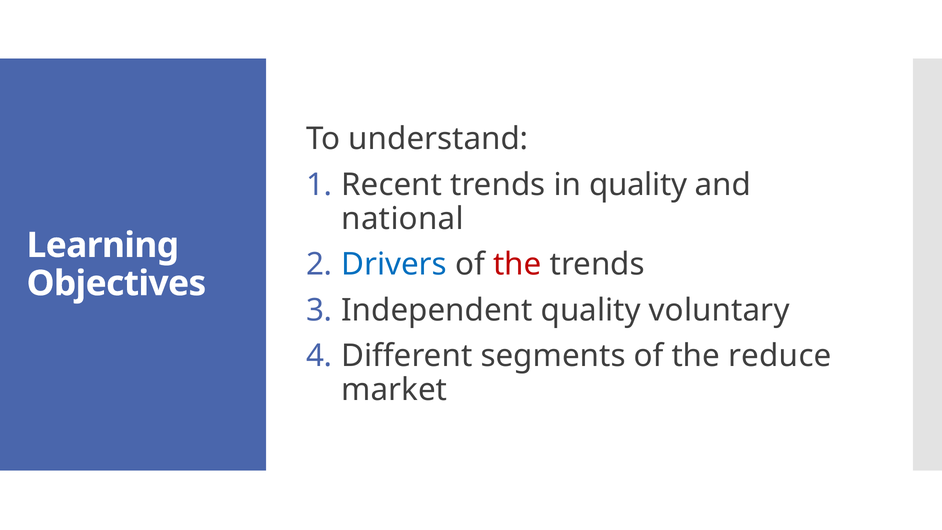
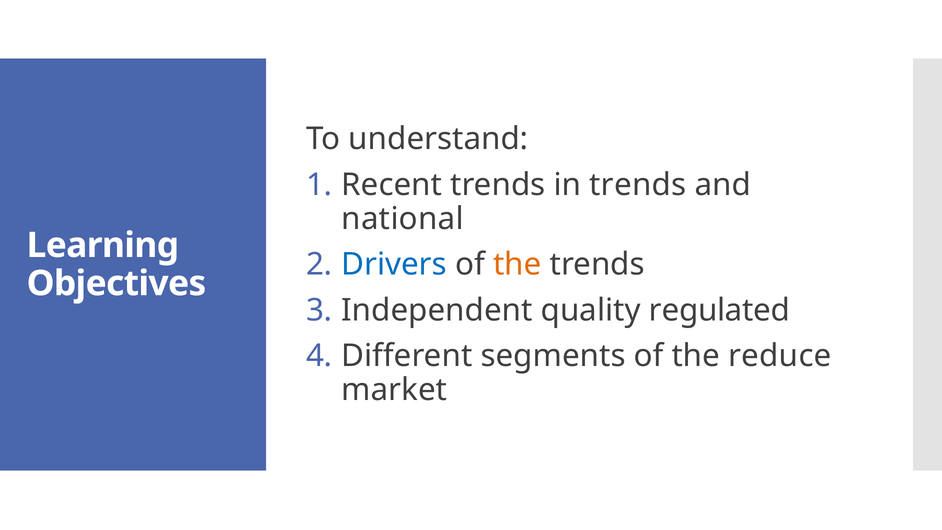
in quality: quality -> trends (638, 185)
the colour: red -> orange (517, 264)
voluntary: voluntary -> regulated (719, 310)
